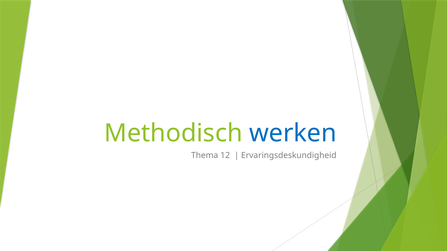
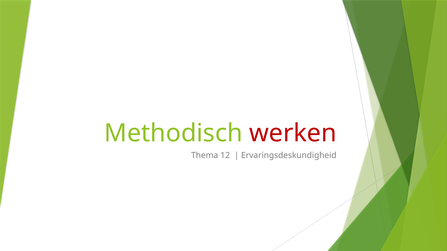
werken colour: blue -> red (293, 133)
